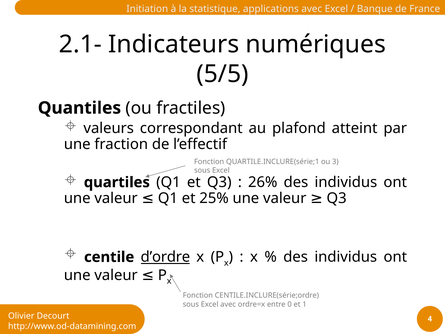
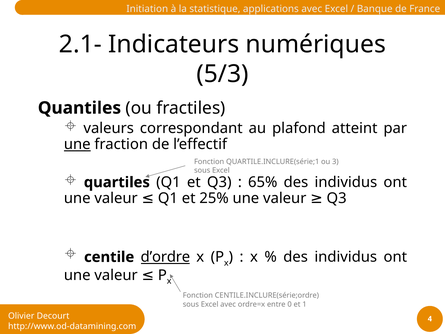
5/5: 5/5 -> 5/3 (223, 74)
une underline: none -> present (77, 144)
26%: 26% -> 65% (263, 182)
